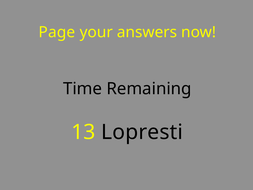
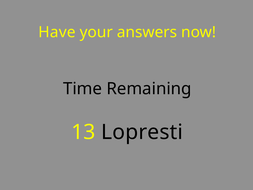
Page: Page -> Have (57, 32)
